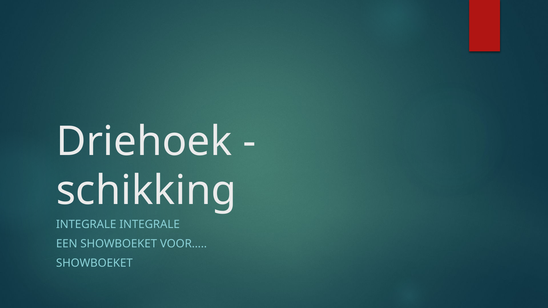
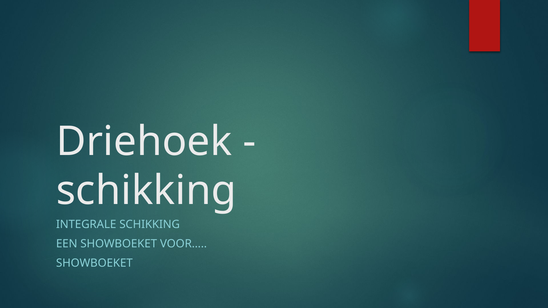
INTEGRALE INTEGRALE: INTEGRALE -> SCHIKKING (150, 224)
